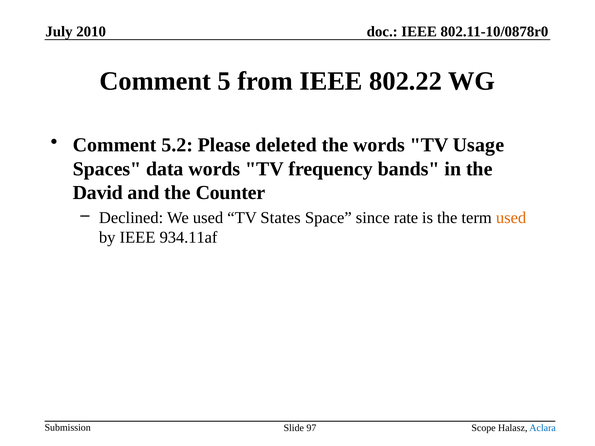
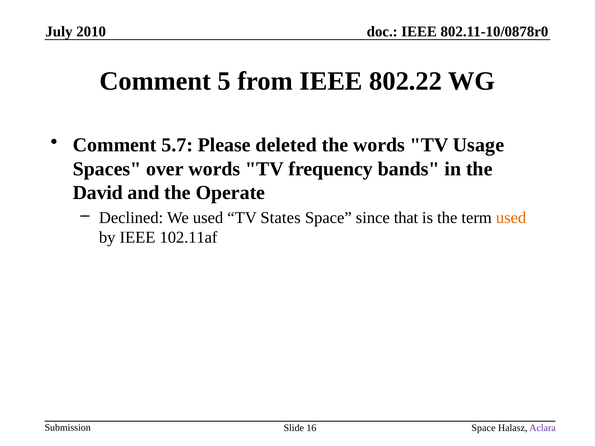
5.2: 5.2 -> 5.7 (177, 145)
data: data -> over (165, 169)
Counter: Counter -> Operate (230, 193)
rate: rate -> that (406, 218)
934.11af: 934.11af -> 102.11af (189, 238)
97: 97 -> 16 (311, 428)
Scope: Scope -> Space (483, 428)
Aclara colour: blue -> purple (543, 428)
